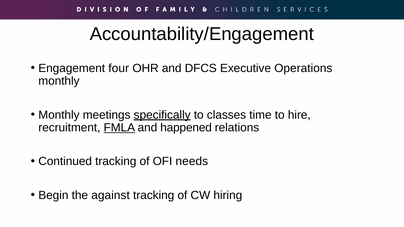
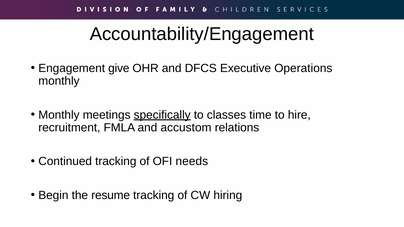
four: four -> give (119, 68)
FMLA underline: present -> none (119, 128)
happened: happened -> accustom (186, 128)
against: against -> resume (111, 195)
